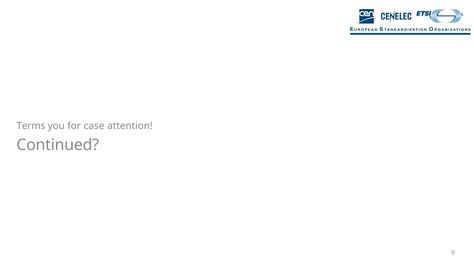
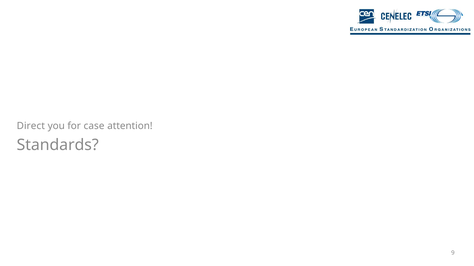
Terms: Terms -> Direct (31, 126)
Continued: Continued -> Standards (58, 145)
